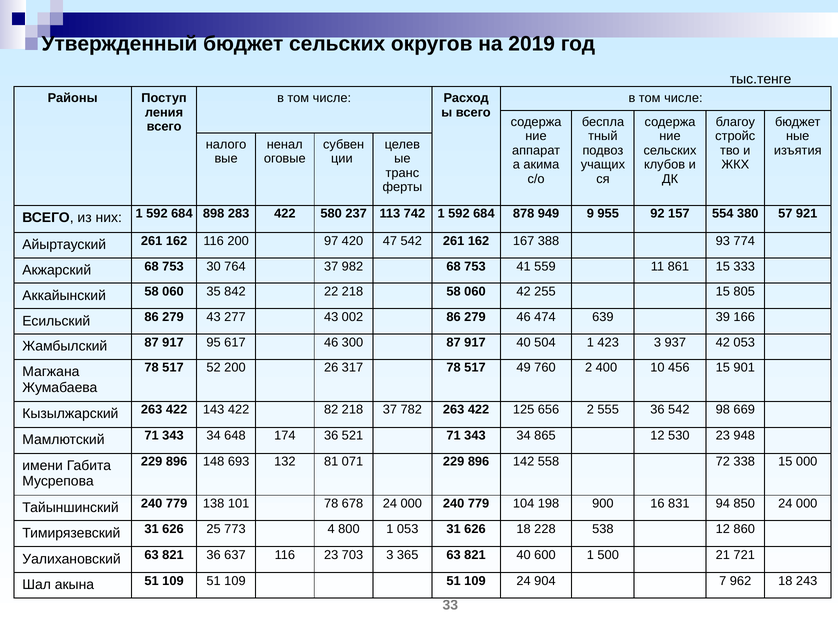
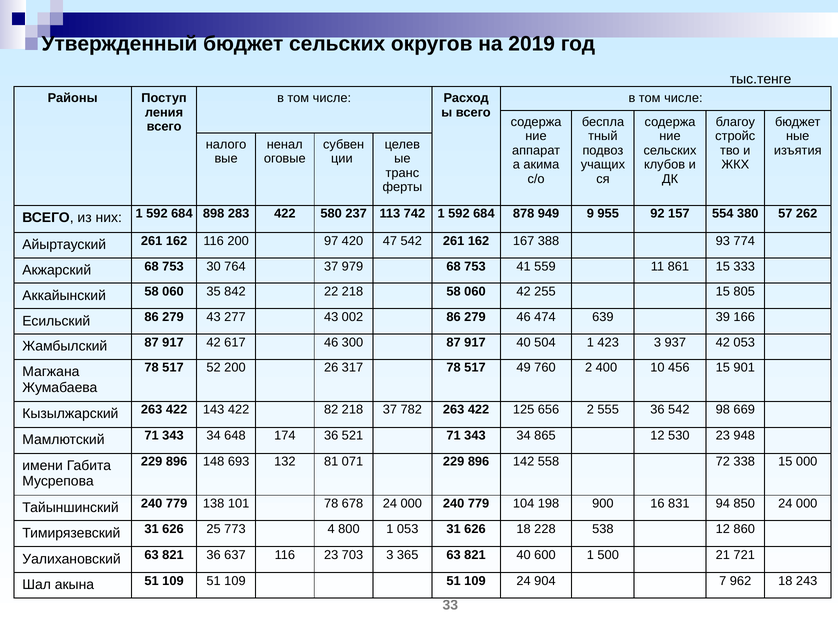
921: 921 -> 262 (807, 214)
982: 982 -> 979 (352, 267)
917 95: 95 -> 42 (214, 343)
